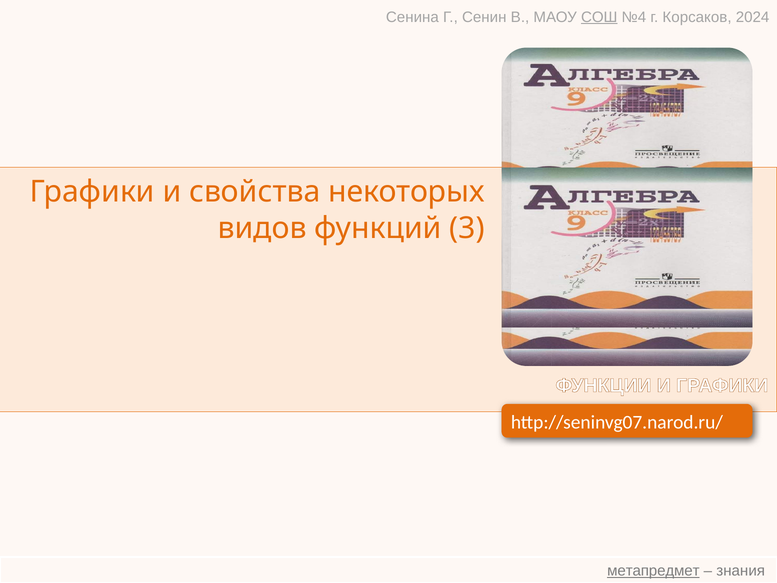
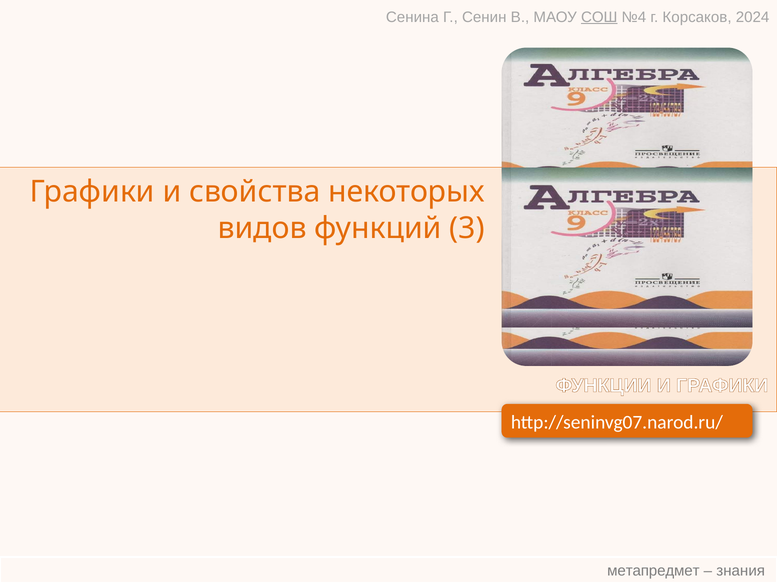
метапредмет underline: present -> none (653, 571)
